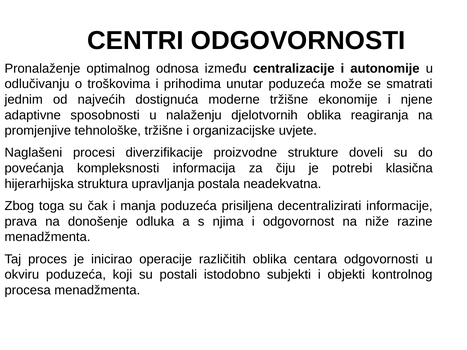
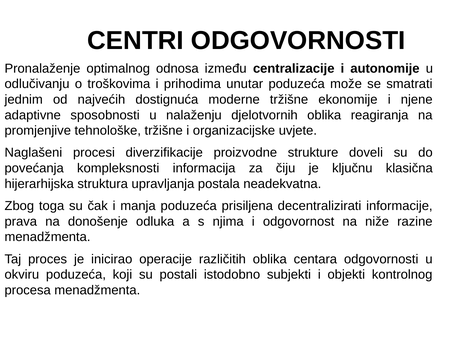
potrebi: potrebi -> ključnu (352, 168)
